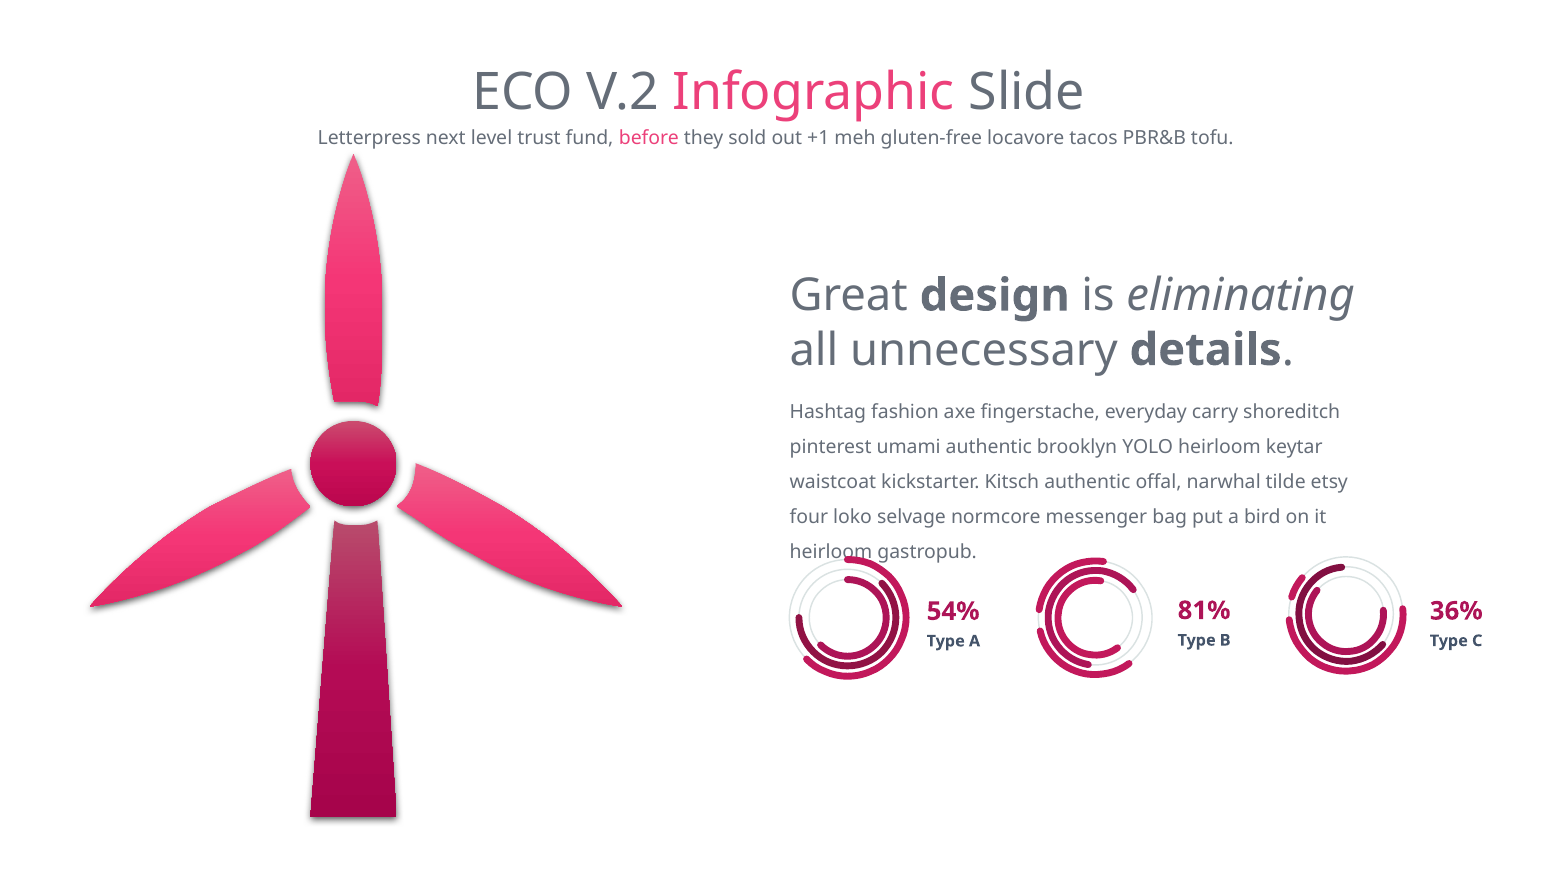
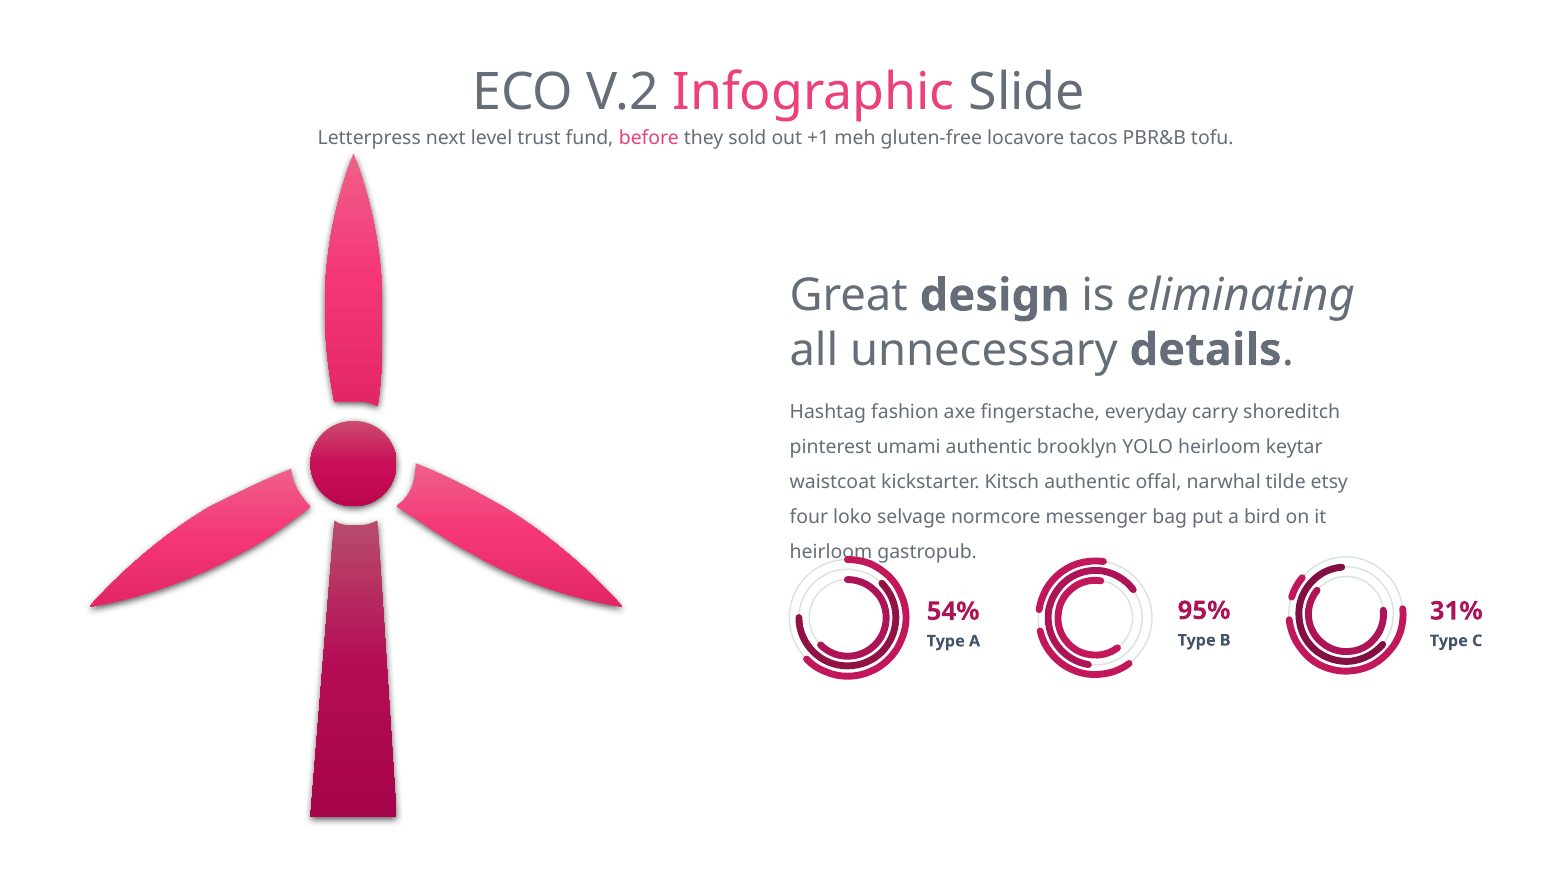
81%: 81% -> 95% (1204, 611)
36%: 36% -> 31% (1456, 611)
